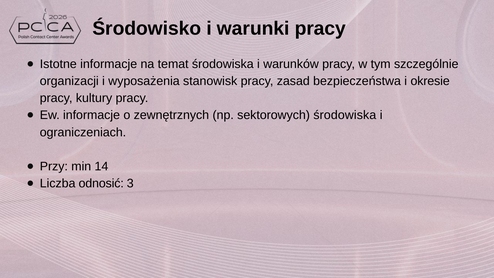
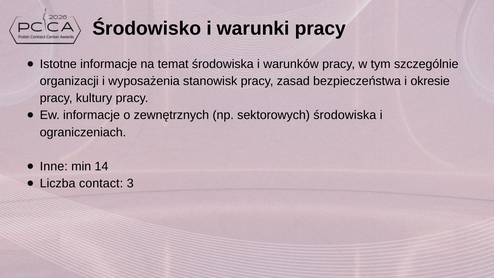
Przy: Przy -> Inne (54, 166)
odnosić: odnosić -> contact (101, 183)
